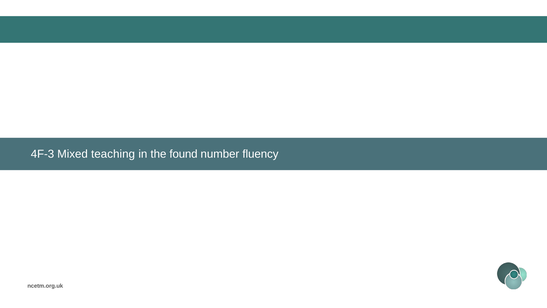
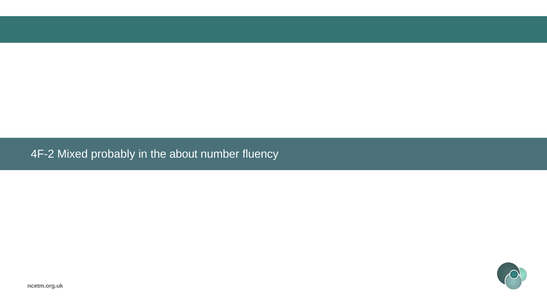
4F-3: 4F-3 -> 4F-2 (42, 154)
teaching: teaching -> probably (113, 154)
found: found -> about (184, 154)
